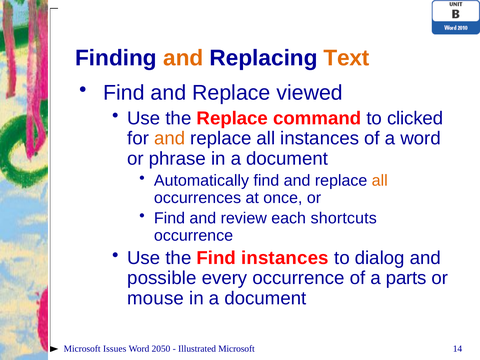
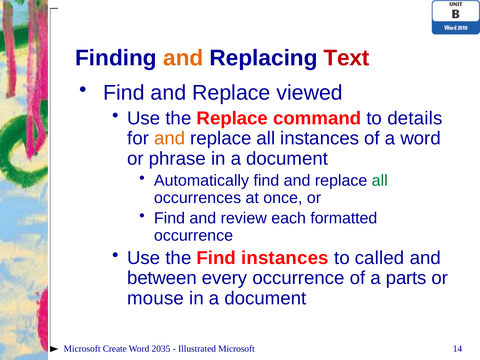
Text colour: orange -> red (346, 58)
clicked: clicked -> details (415, 118)
all colour: orange -> green (380, 181)
shortcuts: shortcuts -> formatted (344, 218)
dialog: dialog -> called (380, 258)
possible: possible -> between (162, 278)
Issues: Issues -> Create (115, 349)
2050: 2050 -> 2035 (161, 349)
